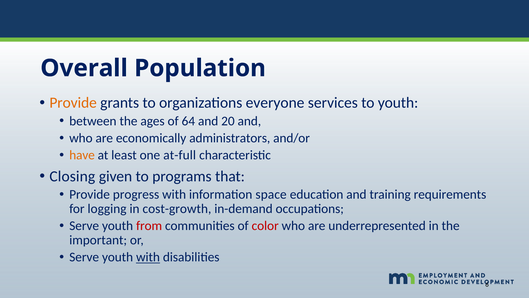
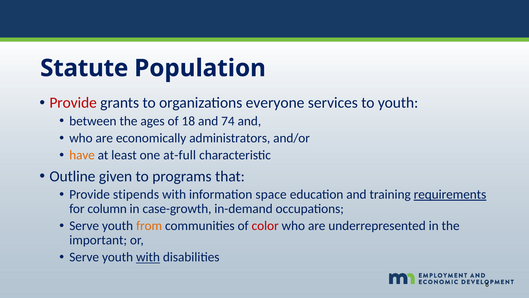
Overall: Overall -> Statute (84, 68)
Provide colour: orange -> red (73, 103)
64: 64 -> 18 (188, 121)
20: 20 -> 74 (228, 121)
Closing: Closing -> Outline (72, 176)
progress: progress -> stipends (136, 194)
requirements underline: none -> present (450, 194)
logging: logging -> column (107, 209)
cost-growth: cost-growth -> case-growth (177, 209)
from colour: red -> orange (149, 226)
